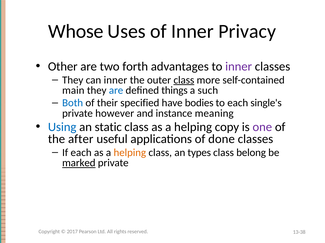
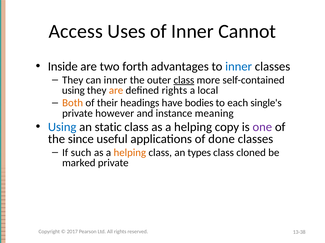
Whose: Whose -> Access (76, 31)
Privacy: Privacy -> Cannot (247, 31)
Other: Other -> Inside (63, 67)
inner colour: purple -> blue (239, 67)
main: main -> using (73, 91)
are colour: blue -> orange (116, 91)
defined things: things -> rights (174, 91)
such: such -> local (208, 91)
Both colour: blue -> orange (73, 103)
specified: specified -> headings (140, 103)
after: after -> since (81, 140)
If each: each -> such (81, 153)
belong: belong -> cloned (251, 153)
marked underline: present -> none (79, 163)
